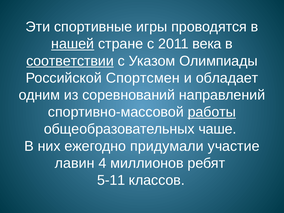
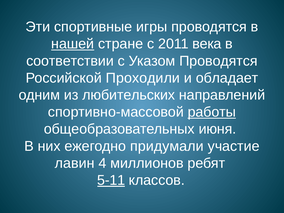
соответствии underline: present -> none (70, 61)
Указом Олимпиады: Олимпиады -> Проводятся (218, 61)
Спортсмен: Спортсмен -> Проходили (143, 78)
соревнований: соревнований -> любительских (129, 95)
чаше: чаше -> июня (217, 129)
5-11 underline: none -> present (111, 180)
